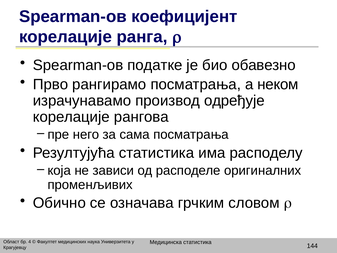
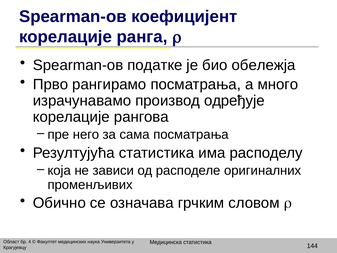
обавезно: обавезно -> обележја (264, 65)
неком: неком -> много (278, 84)
